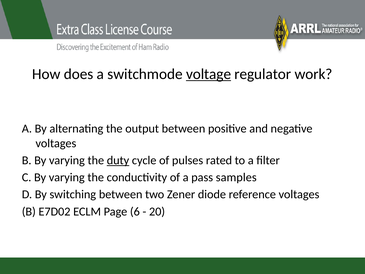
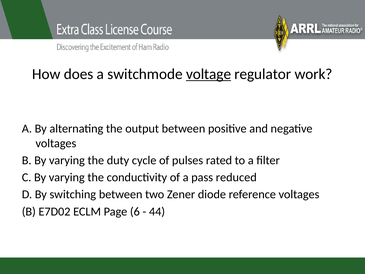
duty underline: present -> none (118, 160)
samples: samples -> reduced (236, 177)
20: 20 -> 44 (157, 211)
